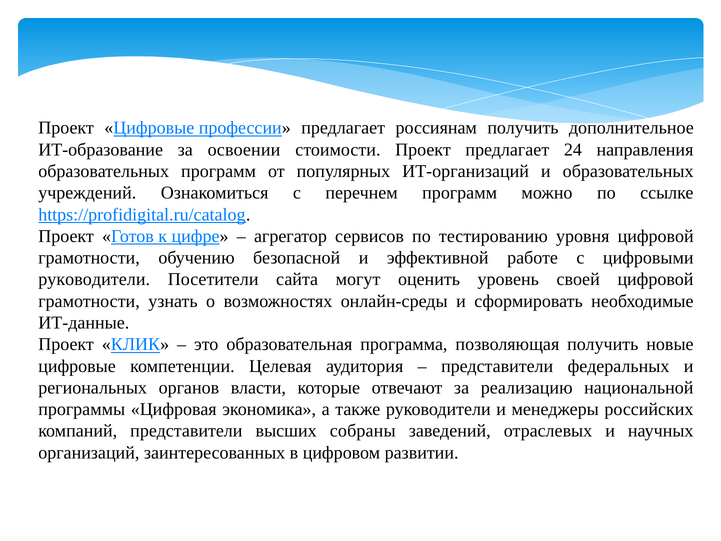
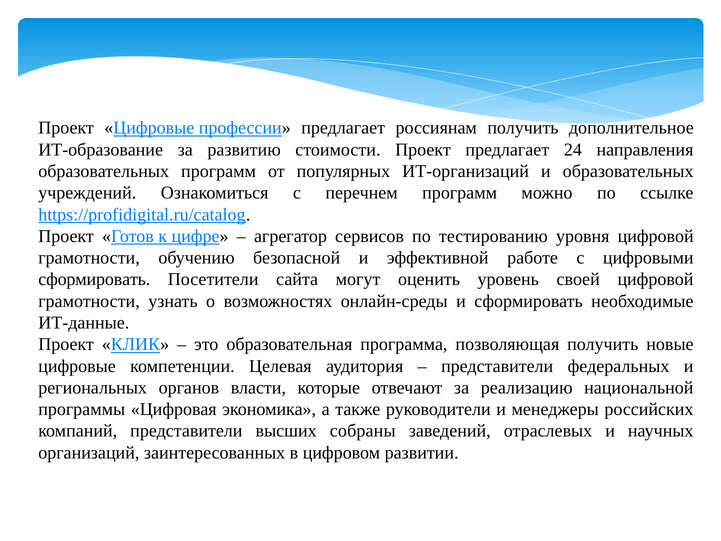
освоении: освоении -> развитию (244, 150)
руководители: руководители -> сформировать (94, 279)
